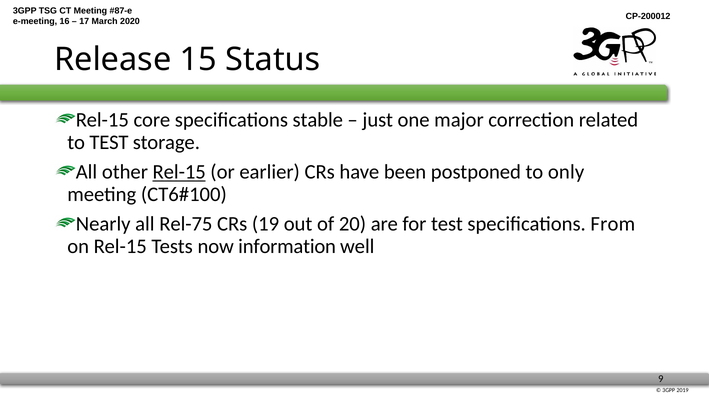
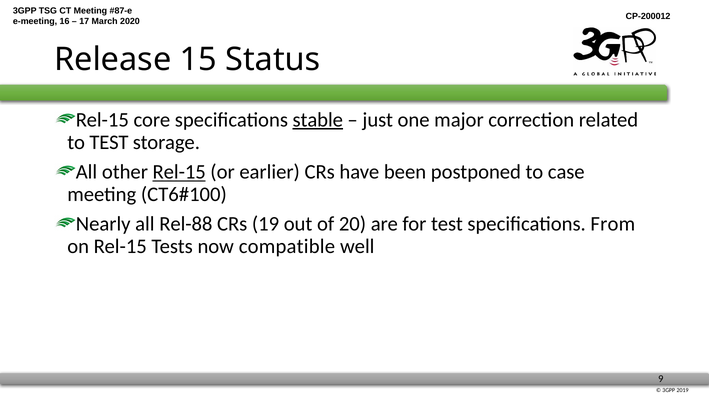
stable underline: none -> present (318, 120)
only: only -> case (566, 172)
Rel-75: Rel-75 -> Rel-88 (186, 224)
information: information -> compatible (287, 246)
